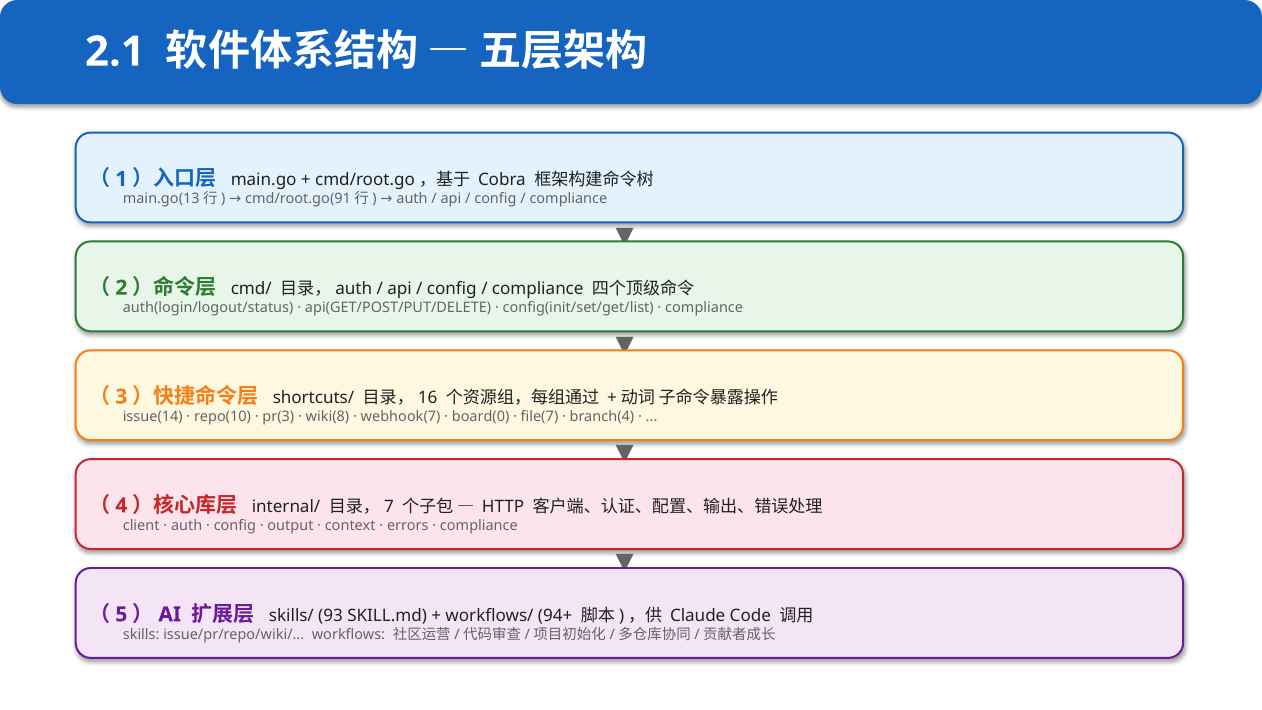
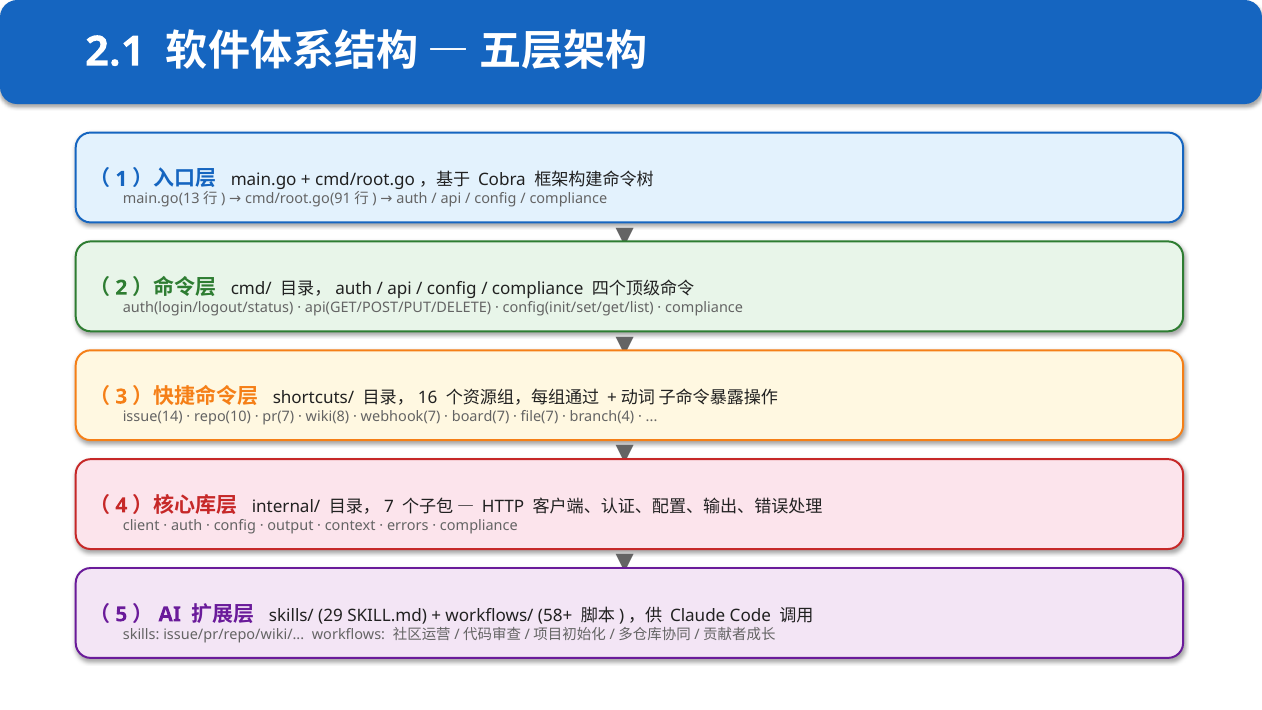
pr(3: pr(3 -> pr(7 (278, 417)
board(0: board(0 -> board(7 (481, 417)
93: 93 -> 29 (331, 616)
94+: 94+ -> 58+ (555, 616)
